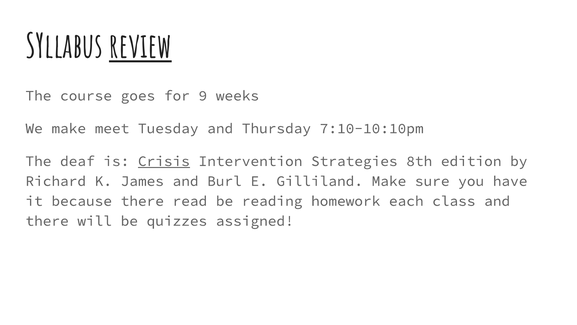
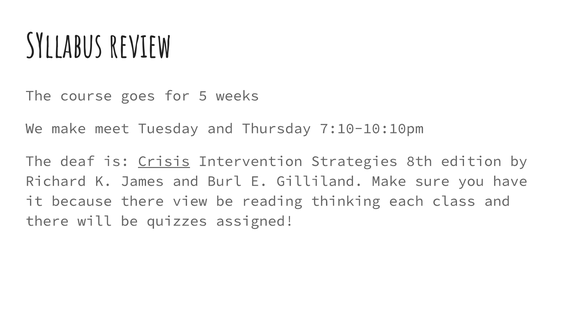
review underline: present -> none (140, 47)
9: 9 -> 5 (203, 96)
read: read -> view (190, 201)
homework: homework -> thinking (346, 201)
